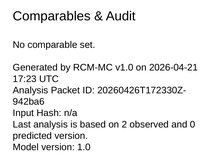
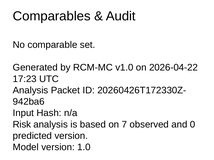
2026-04-21: 2026-04-21 -> 2026-04-22 (174, 68)
Last: Last -> Risk (22, 125)
2: 2 -> 7 (124, 125)
